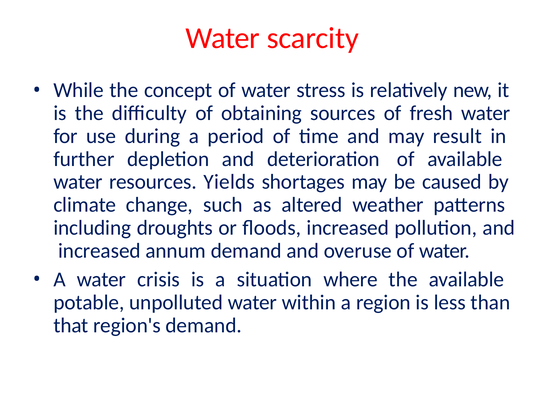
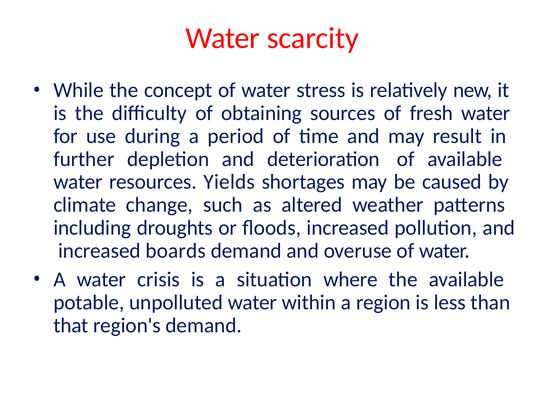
annum: annum -> boards (176, 251)
